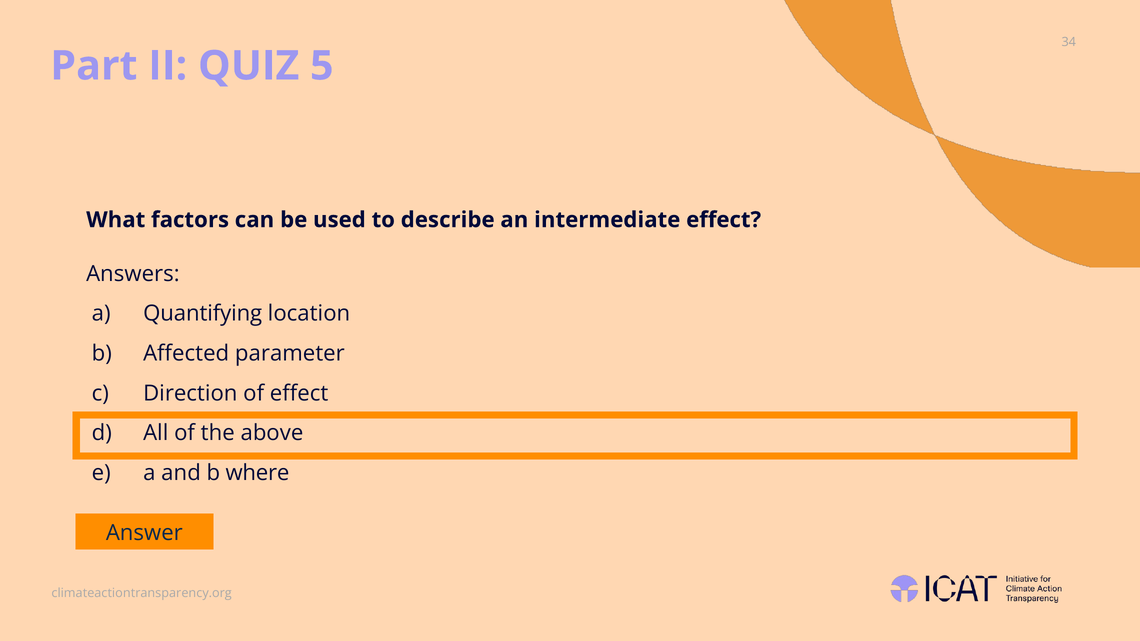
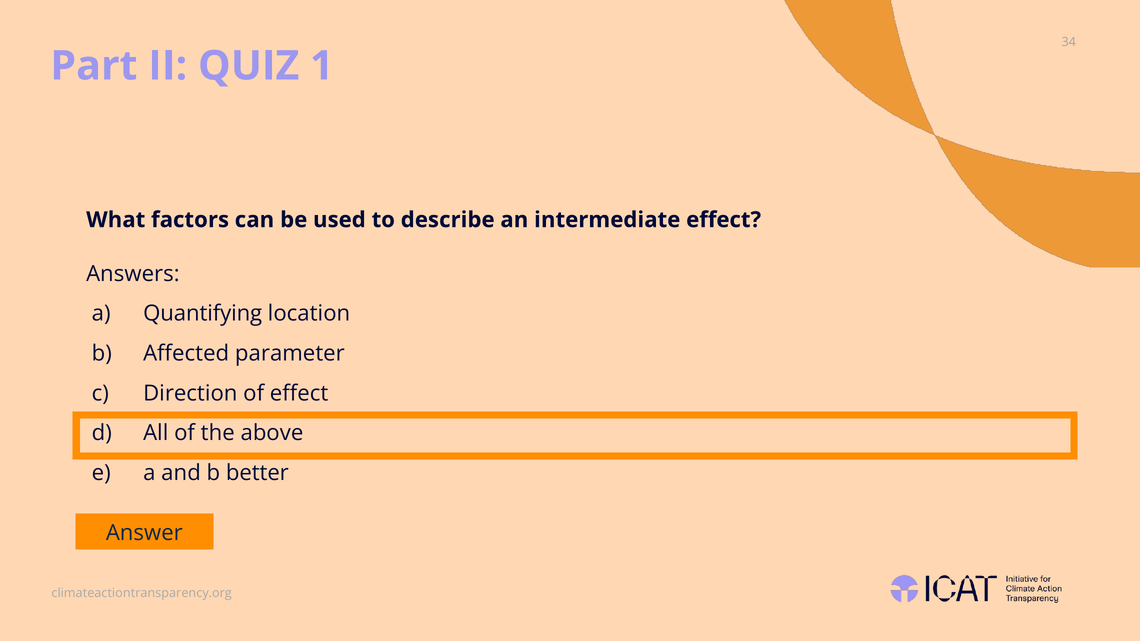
5: 5 -> 1 (322, 66)
where: where -> better (257, 473)
